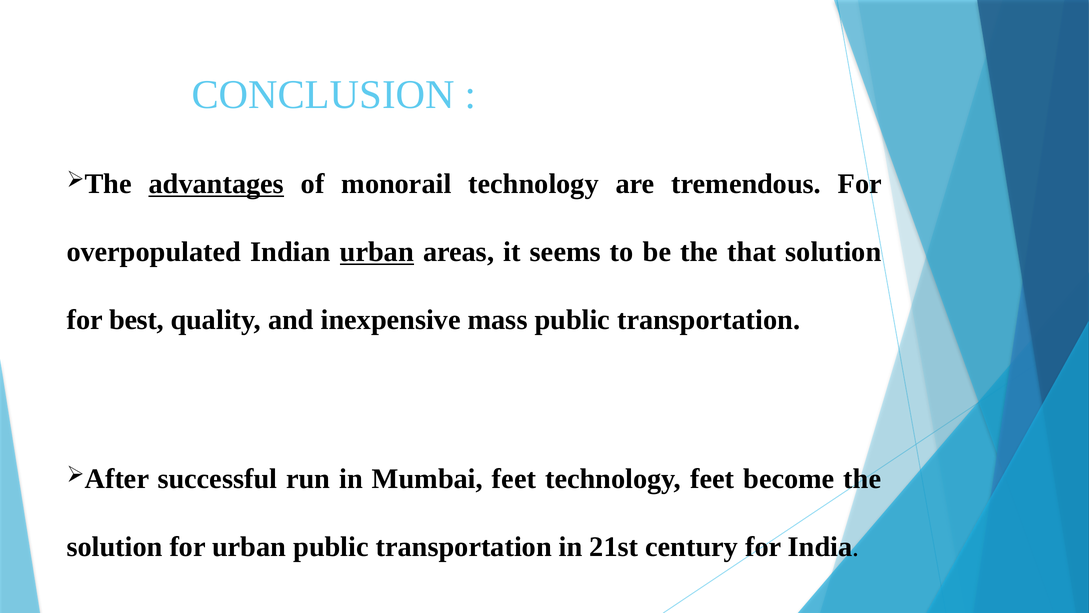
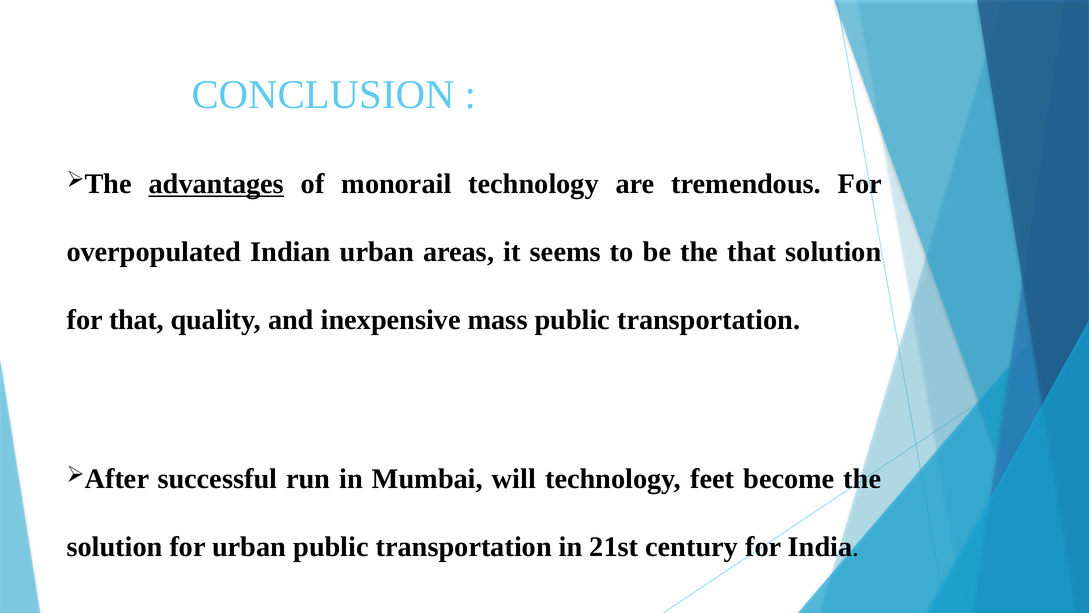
urban underline: present -> none (377, 252)
for best: best -> that (137, 320)
Mumbai feet: feet -> will (514, 479)
